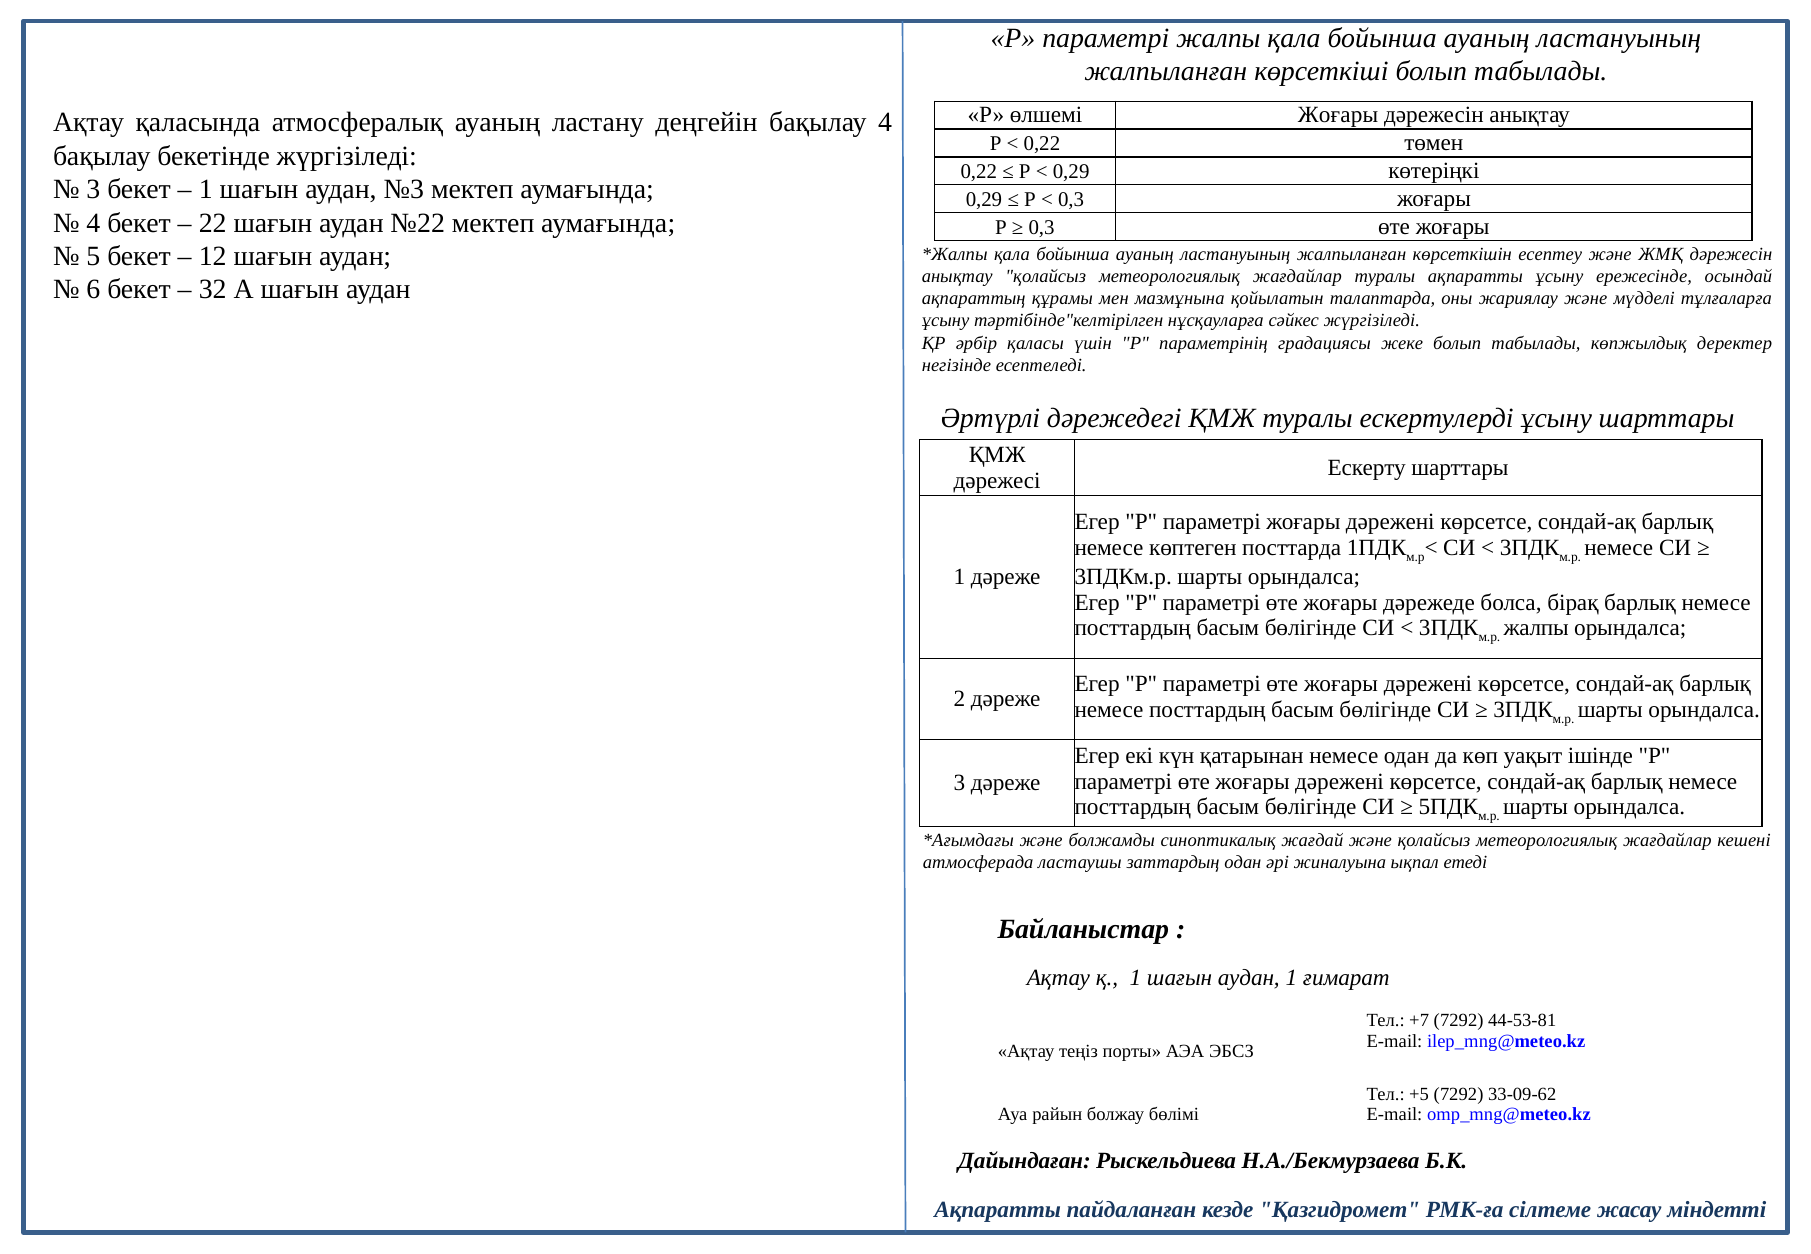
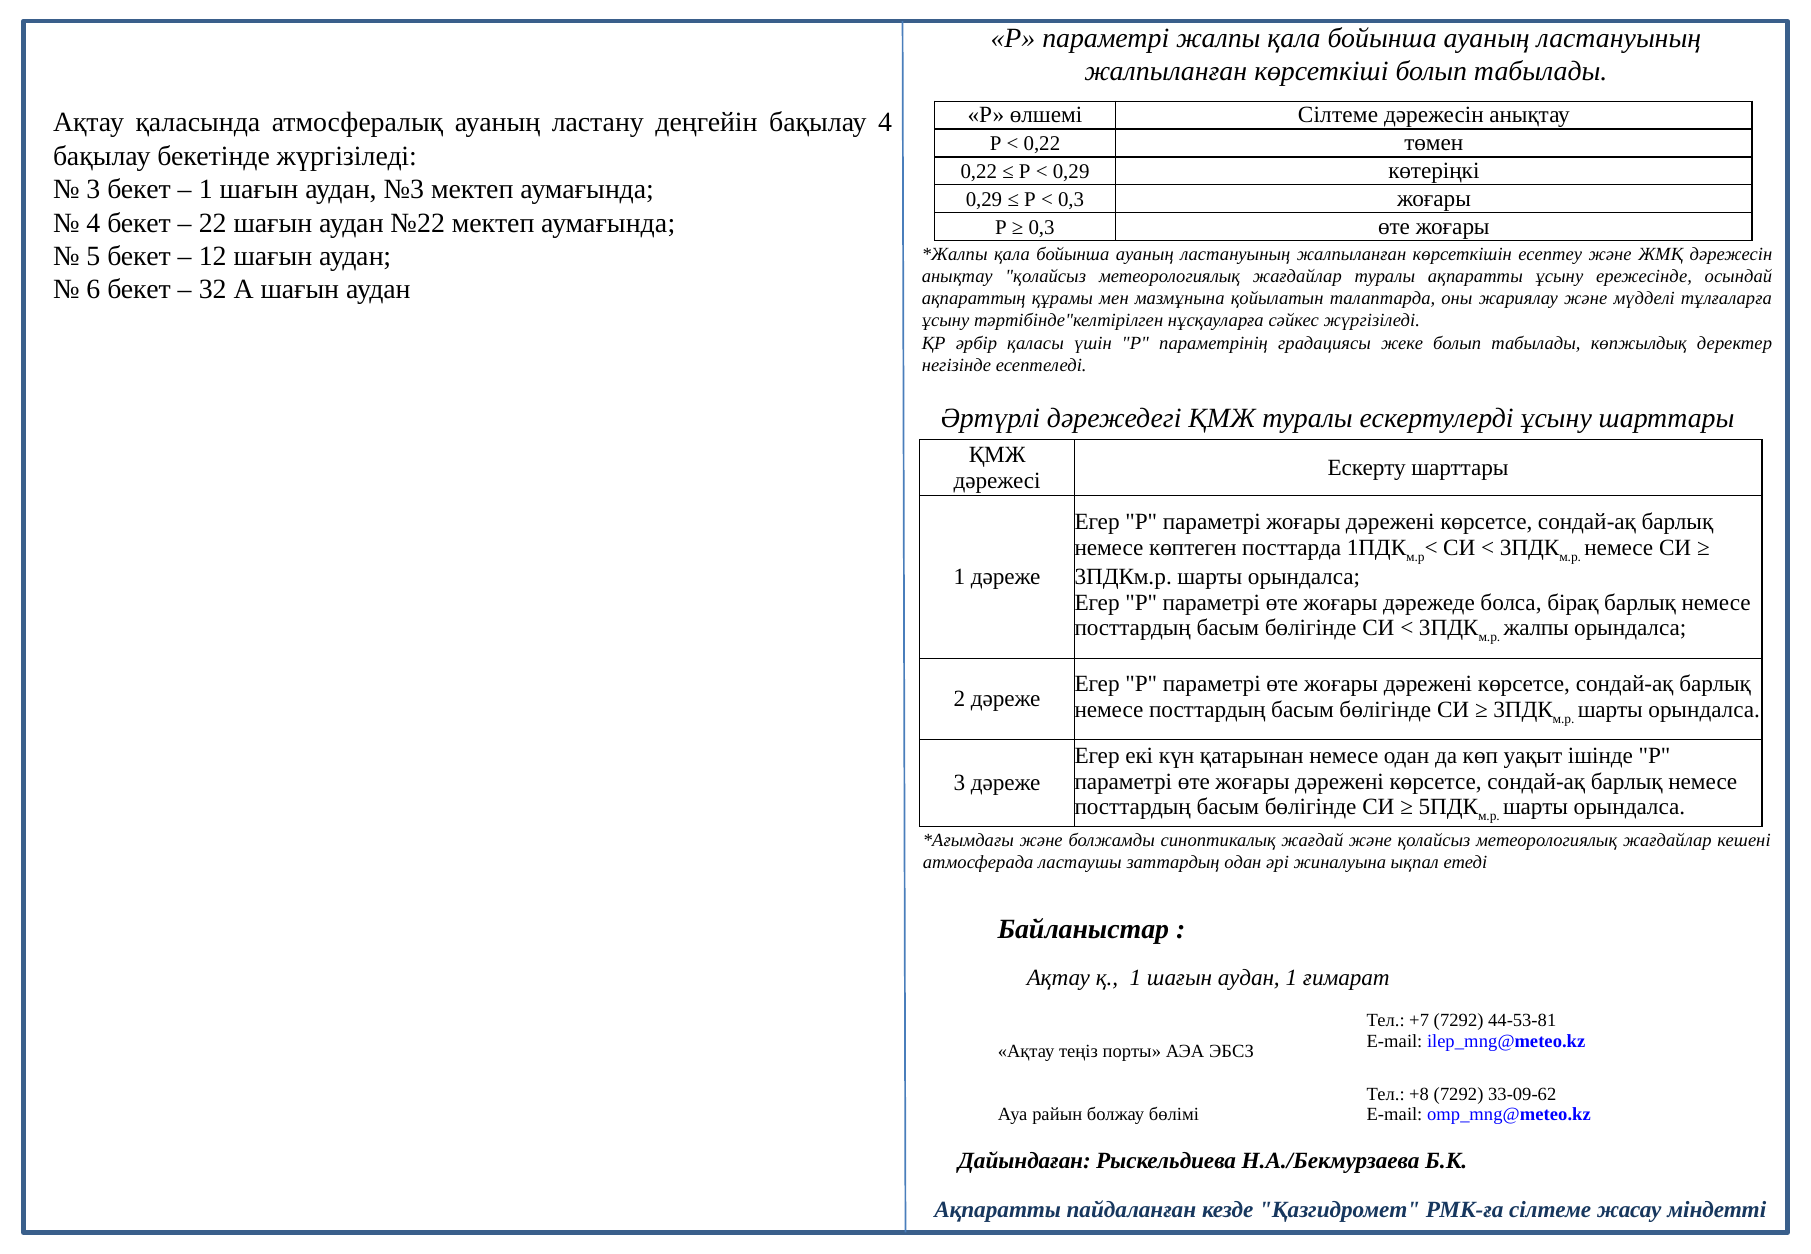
өлшемі Жоғары: Жоғары -> Сілтеме (1338, 115)
+5: +5 -> +8 (1419, 1094)
